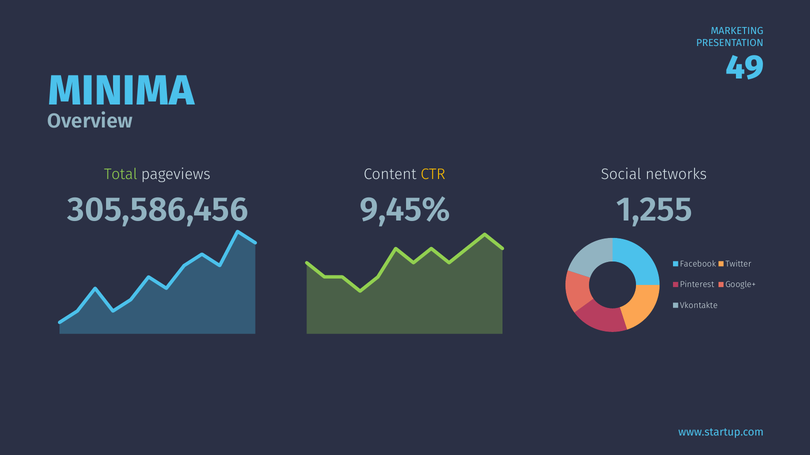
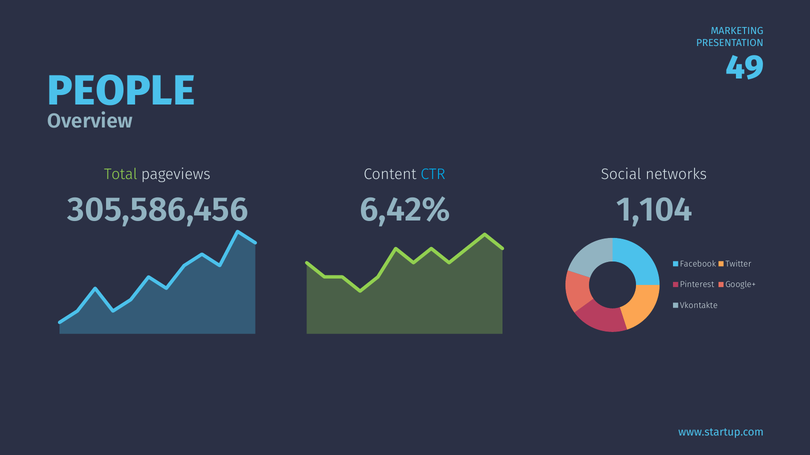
MINIMA: MINIMA -> PEOPLE (121, 91)
CTR colour: yellow -> light blue (433, 174)
9,45%: 9,45% -> 6,42% (405, 210)
1,255: 1,255 -> 1,104 (655, 210)
